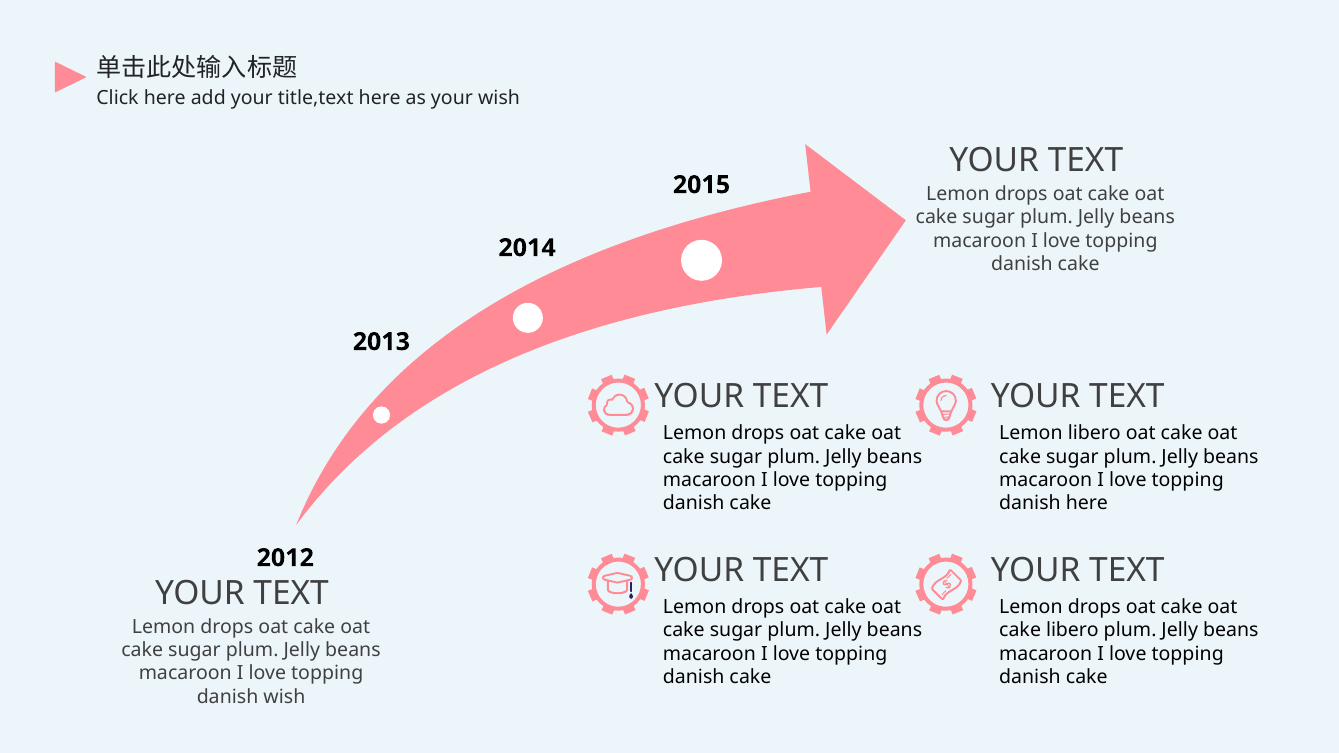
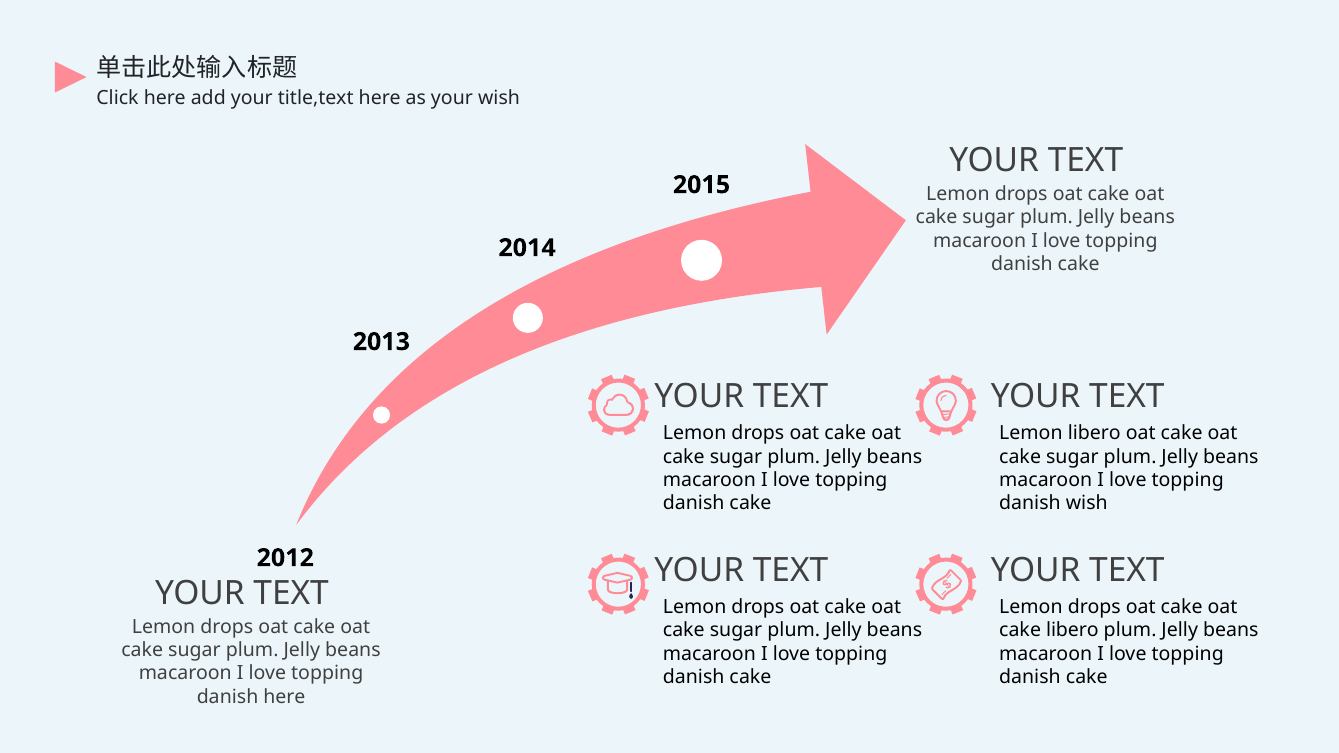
danish here: here -> wish (1087, 504)
danish wish: wish -> here (284, 697)
